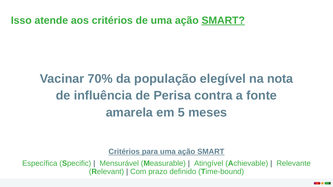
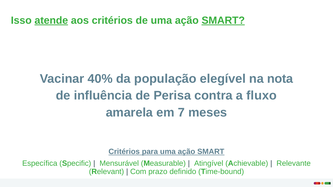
atende underline: none -> present (51, 20)
70%: 70% -> 40% (100, 79)
fonte: fonte -> fluxo (262, 96)
5: 5 -> 7 (181, 113)
